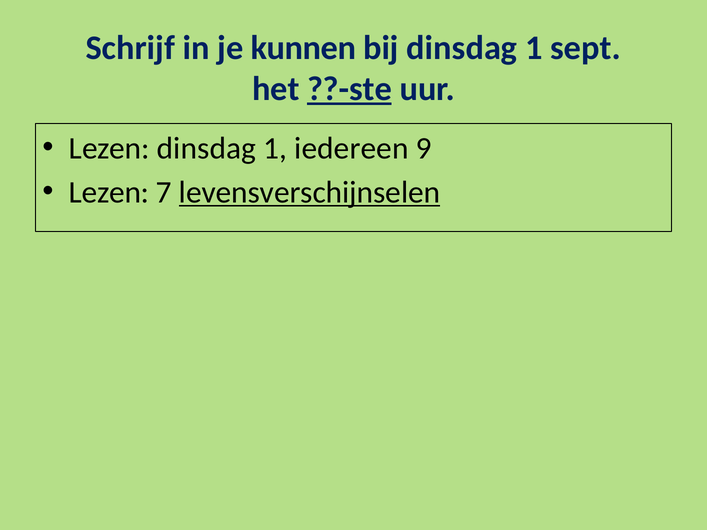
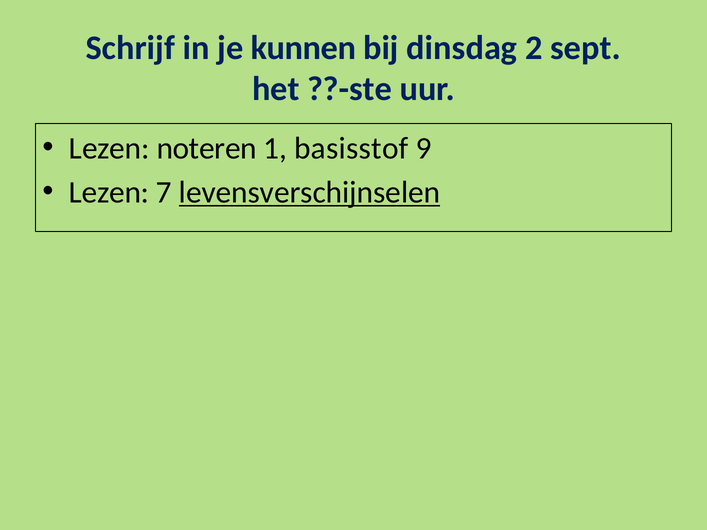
bij dinsdag 1: 1 -> 2 (534, 48)
??-ste underline: present -> none (350, 89)
Lezen dinsdag: dinsdag -> noteren (207, 148)
iedereen: iedereen -> basisstof (351, 148)
